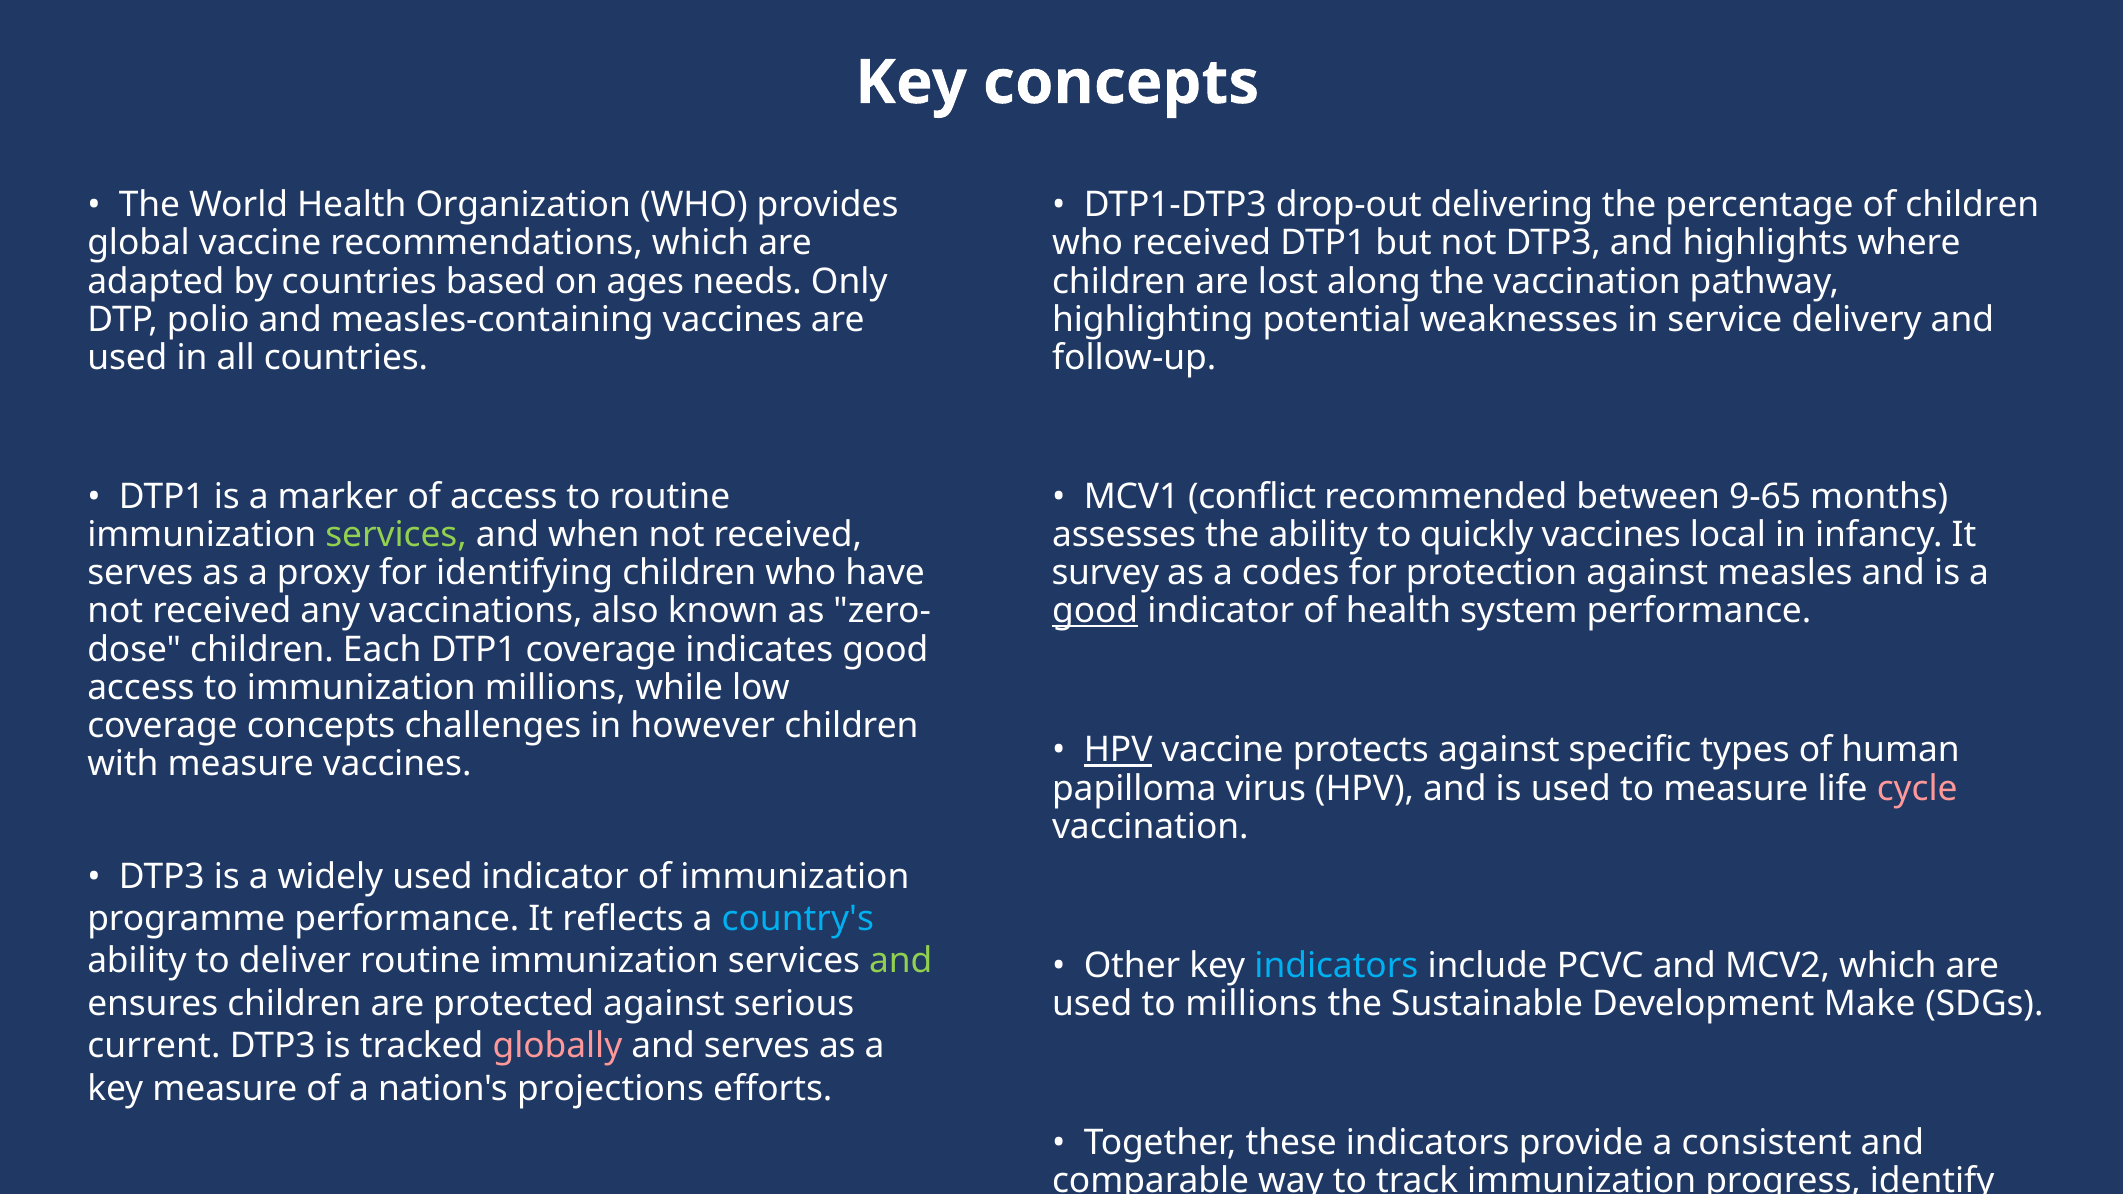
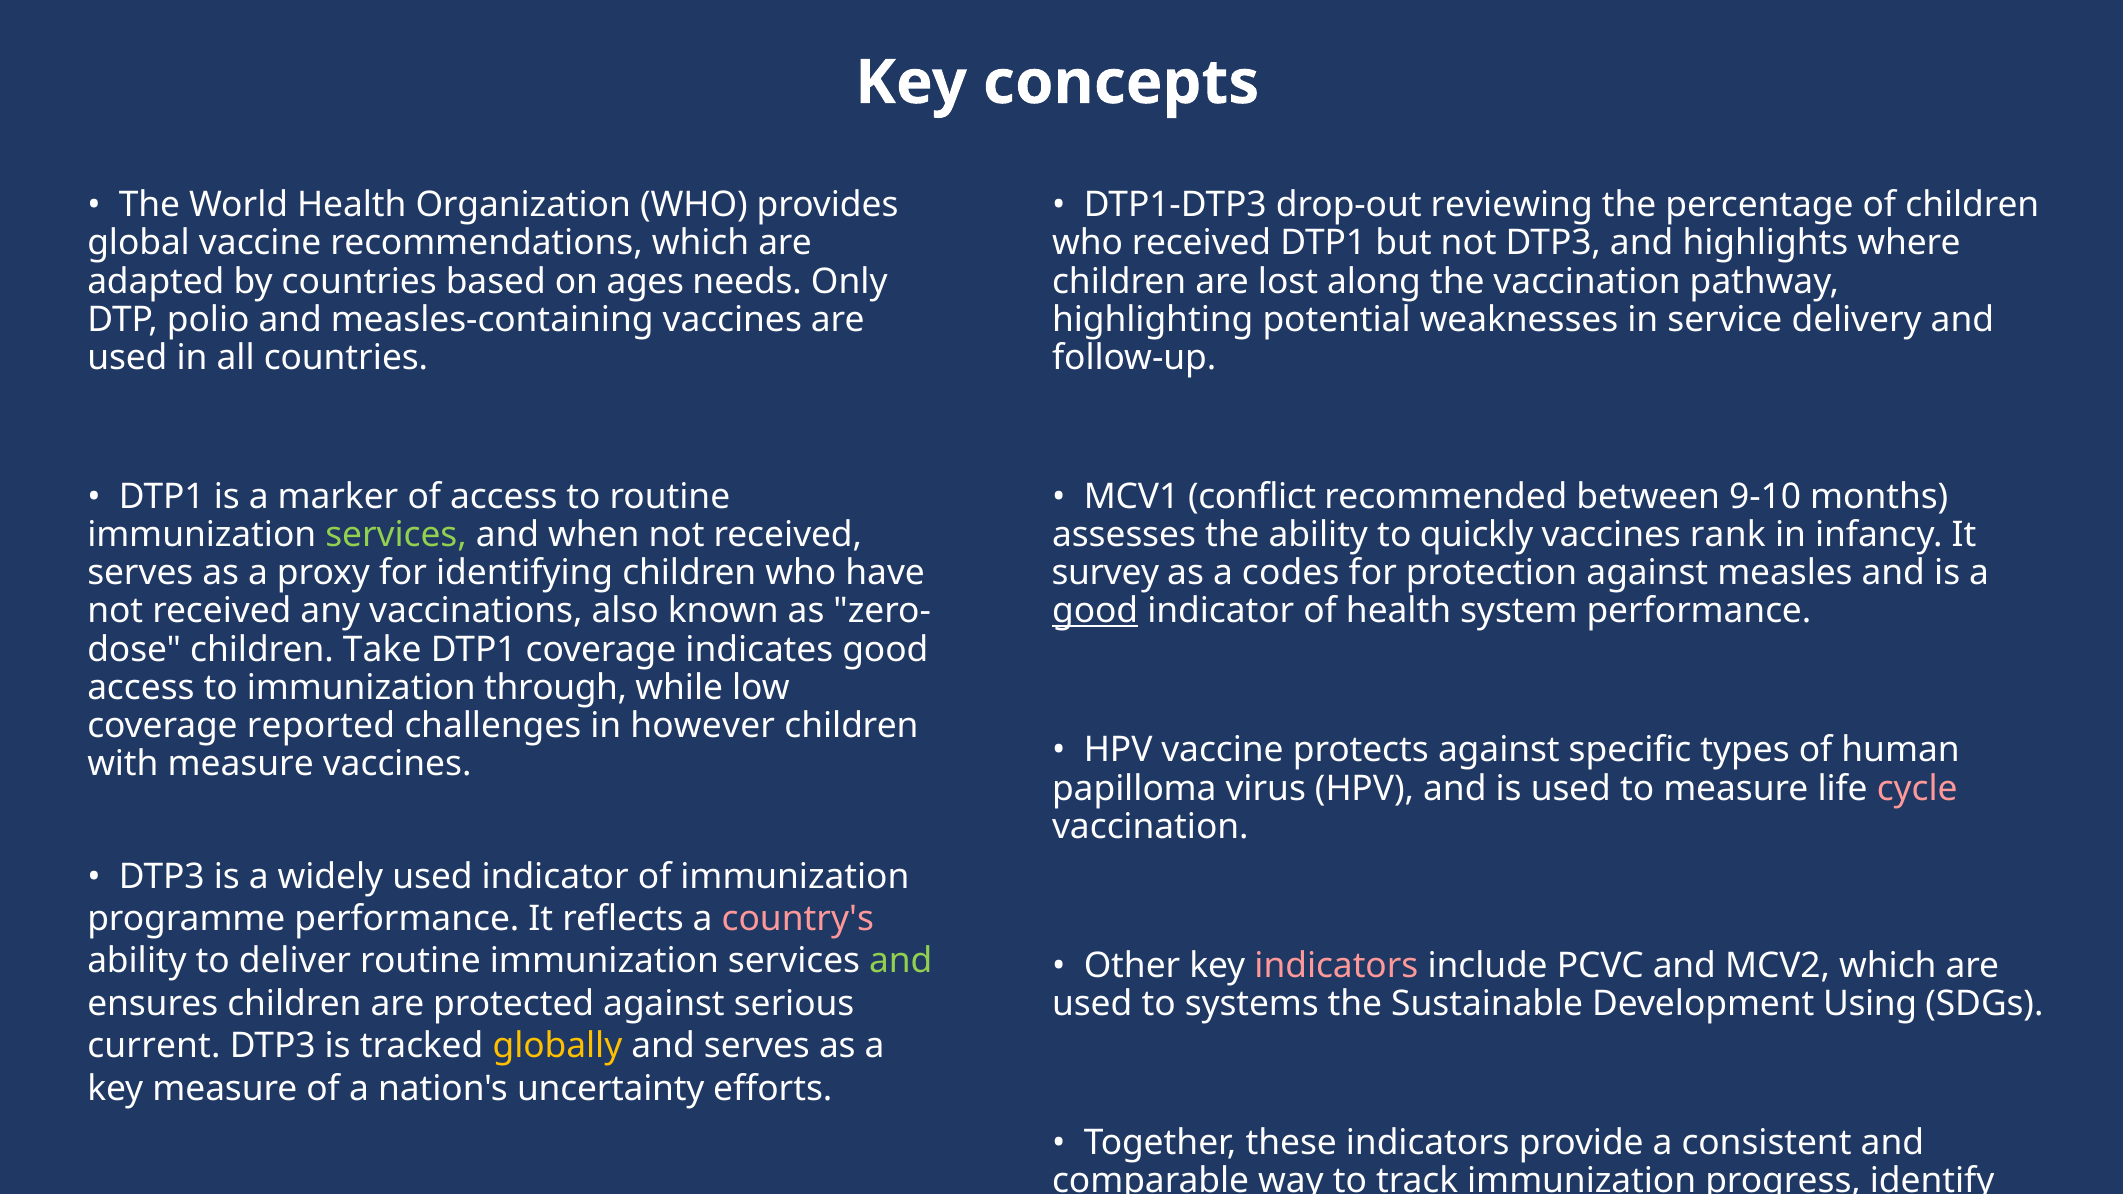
delivering: delivering -> reviewing (1512, 205)
9-65: 9-65 -> 9-10 (1765, 497)
local: local -> rank (1728, 535)
Each: Each -> Take (382, 649)
immunization millions: millions -> through (556, 688)
coverage concepts: concepts -> reported (321, 726)
HPV underline: present -> none (1118, 750)
country's colour: light blue -> pink (798, 919)
indicators colour: light blue -> pink (1336, 966)
to millions: millions -> systems (1252, 1004)
Make: Make -> Using (1870, 1004)
globally colour: pink -> yellow (557, 1046)
projections: projections -> uncertainty (611, 1089)
